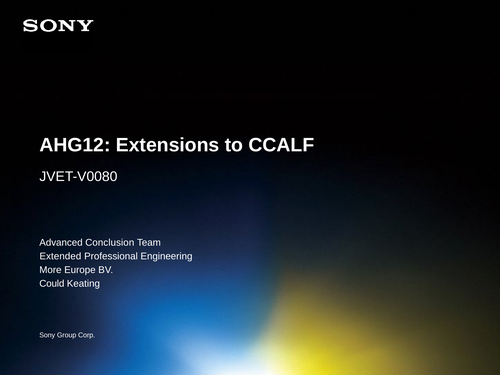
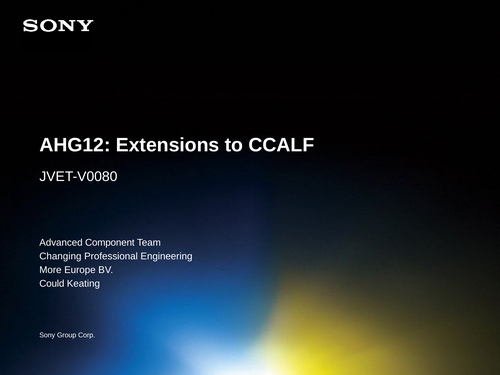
Conclusion: Conclusion -> Component (110, 243)
Extended: Extended -> Changing (60, 256)
